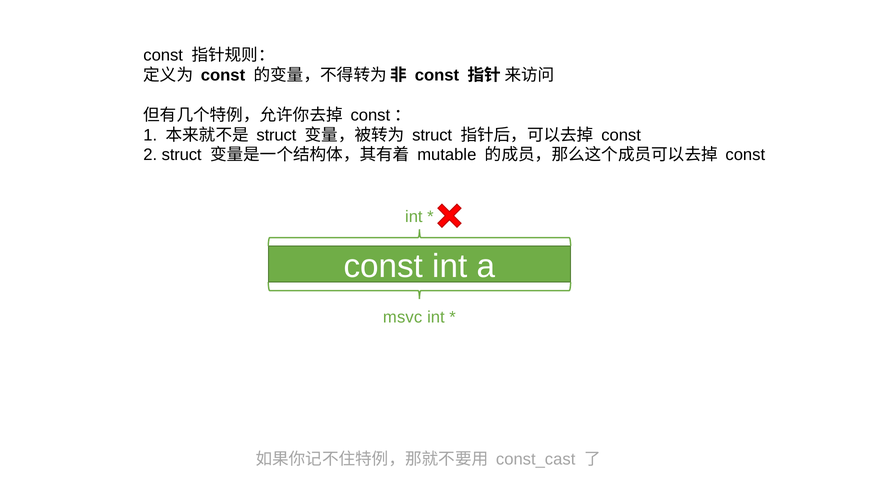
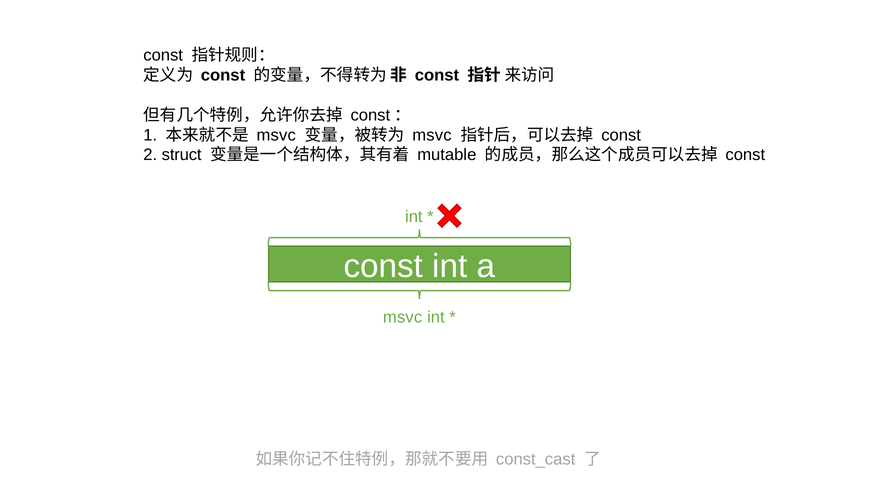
struct: struct -> msvc (276, 135)
struct: struct -> msvc (432, 135)
